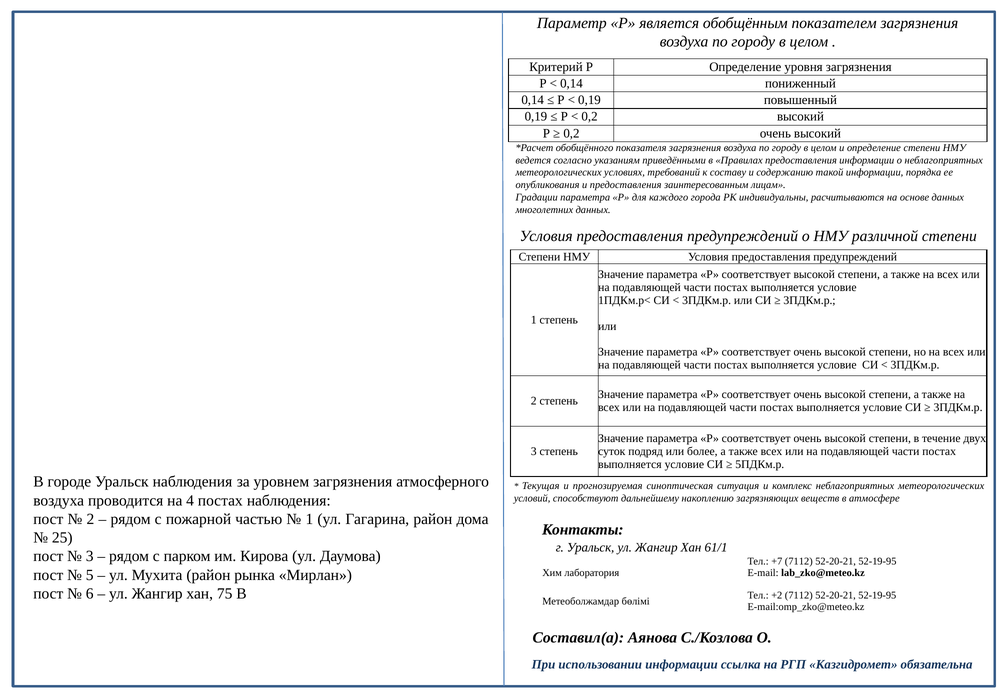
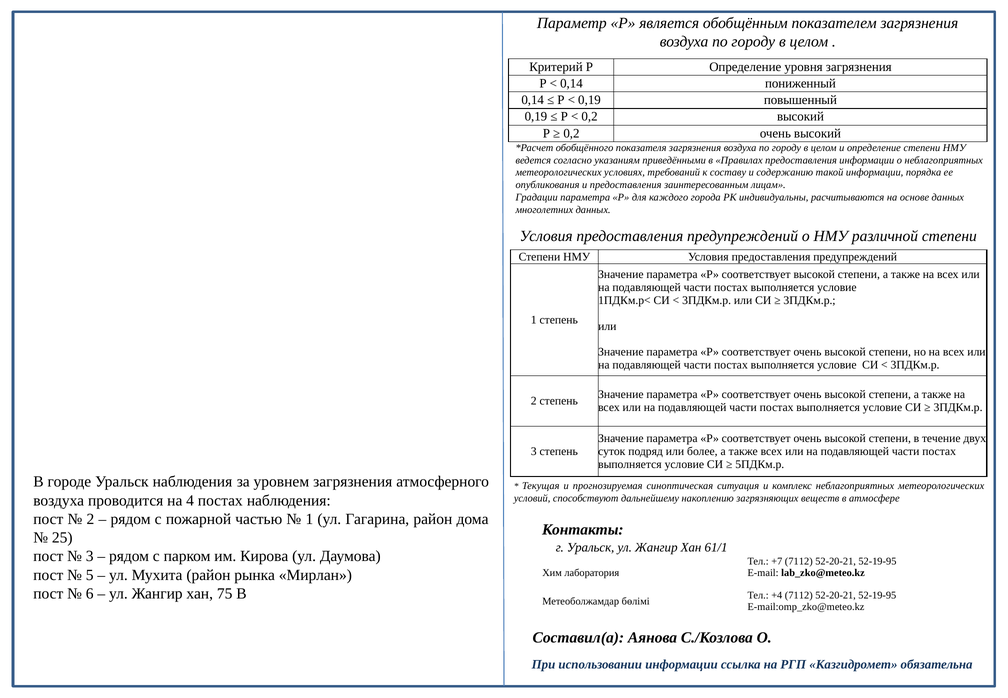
+2: +2 -> +4 (777, 595)
